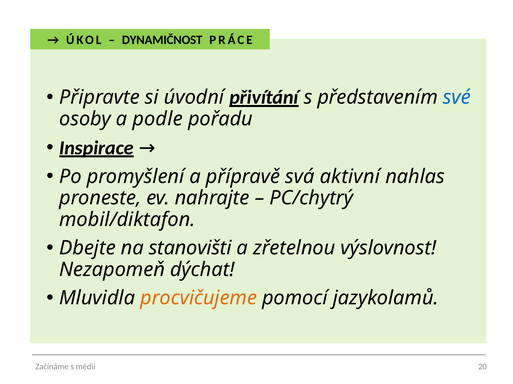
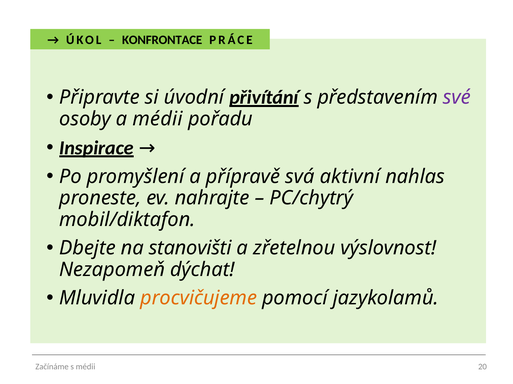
DYNAMIČNOST: DYNAMIČNOST -> KONFRONTACE (162, 40)
své colour: blue -> purple (457, 98)
a podle: podle -> médii (158, 119)
